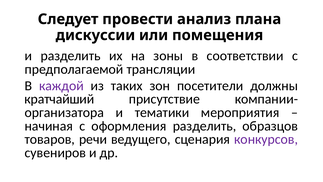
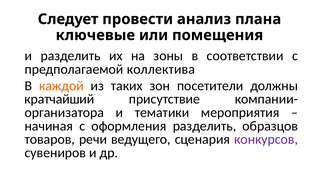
дискуссии: дискуссии -> ключевые (95, 35)
трансляции: трансляции -> коллектива (161, 69)
каждой colour: purple -> orange (61, 86)
